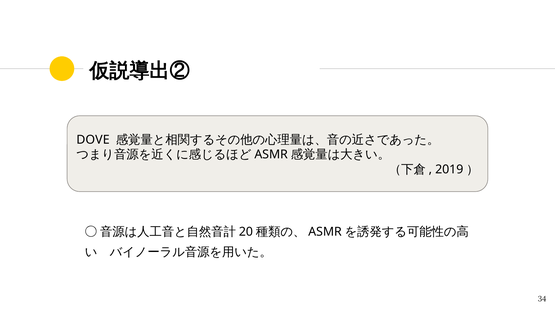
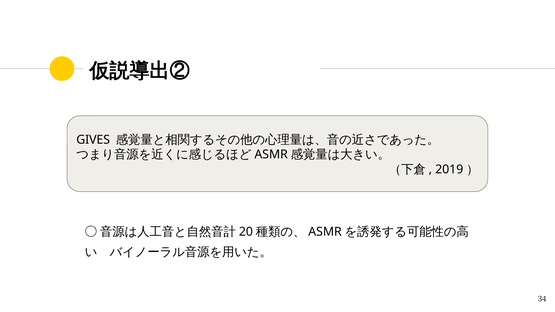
DOVE: DOVE -> GIVES (93, 140)
